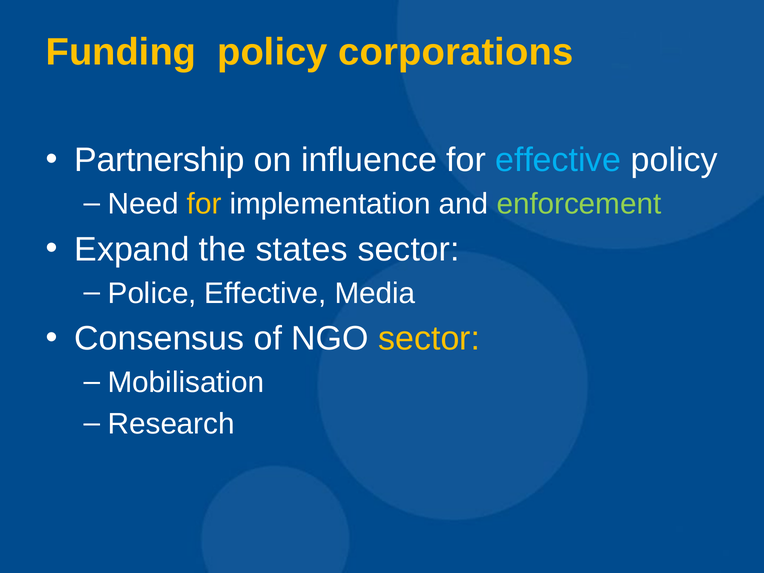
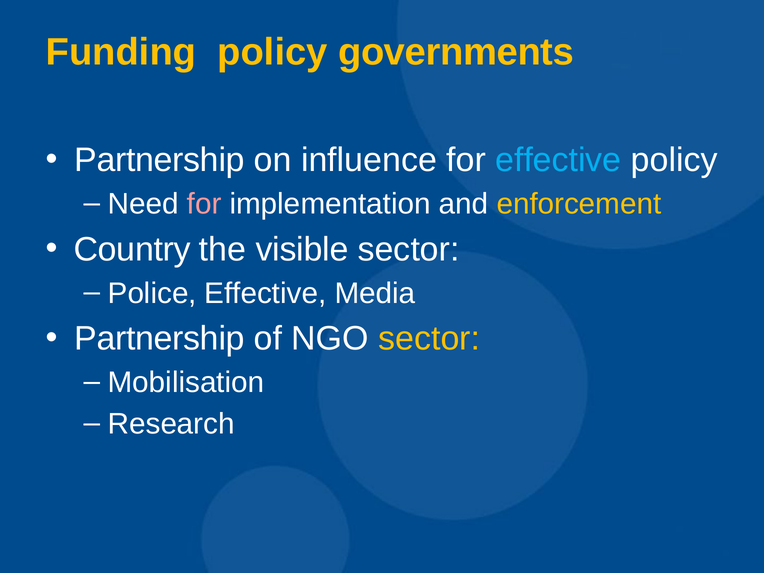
corporations: corporations -> governments (456, 52)
for colour: yellow -> pink (204, 204)
enforcement colour: light green -> yellow (579, 204)
Expand: Expand -> Country (132, 249)
states: states -> visible (302, 249)
Consensus: Consensus -> Partnership (159, 339)
